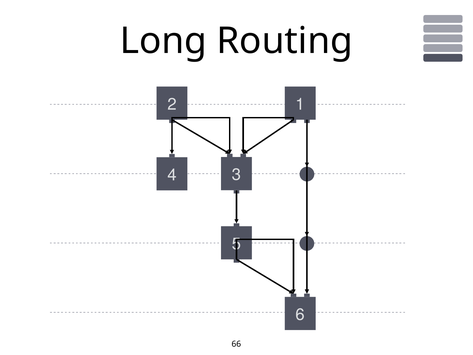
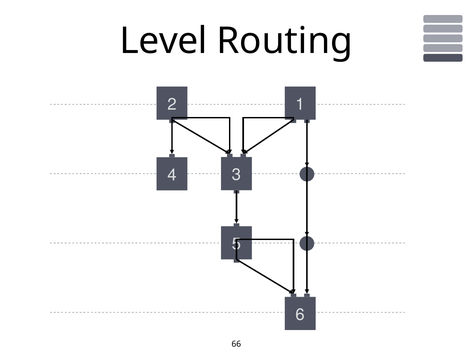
Long: Long -> Level (164, 41)
